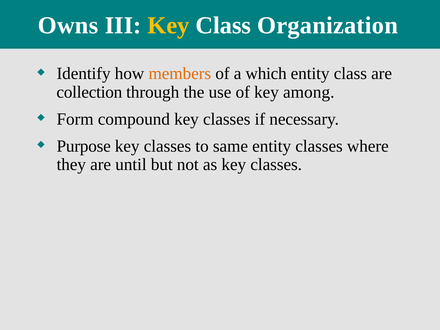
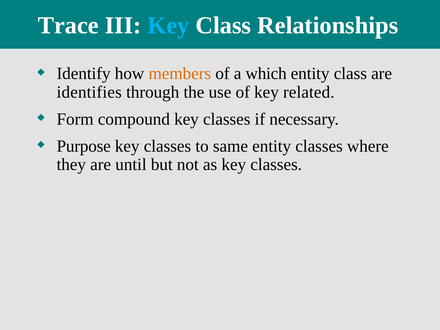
Owns: Owns -> Trace (68, 26)
Key colour: yellow -> light blue (169, 26)
Organization: Organization -> Relationships (328, 26)
collection: collection -> identifies (89, 92)
among: among -> related (309, 92)
